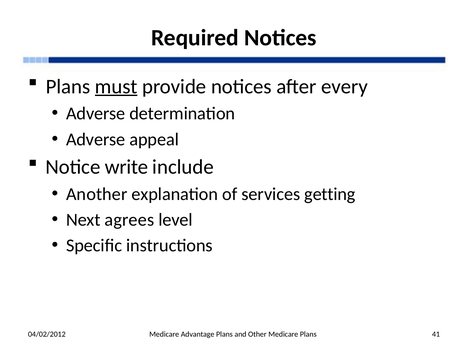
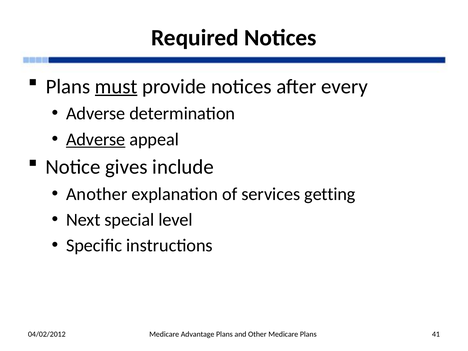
Adverse underline: none -> present (96, 139)
write: write -> gives (126, 167)
agrees: agrees -> special (130, 220)
